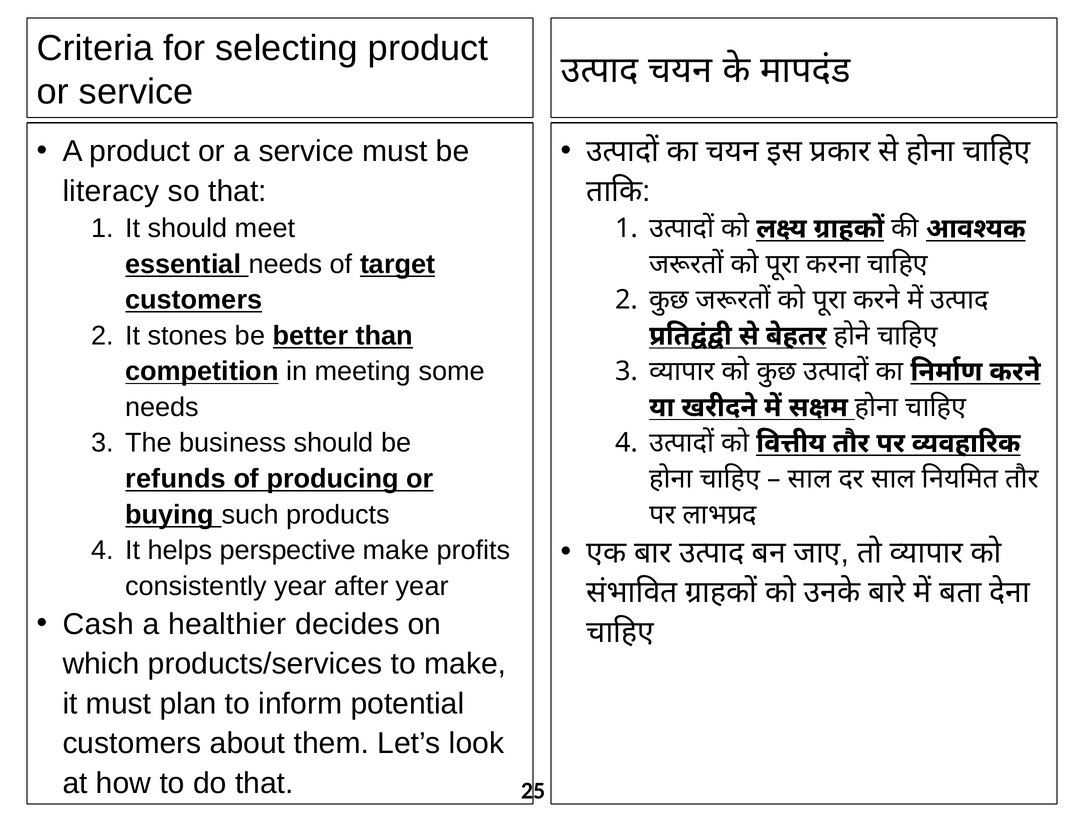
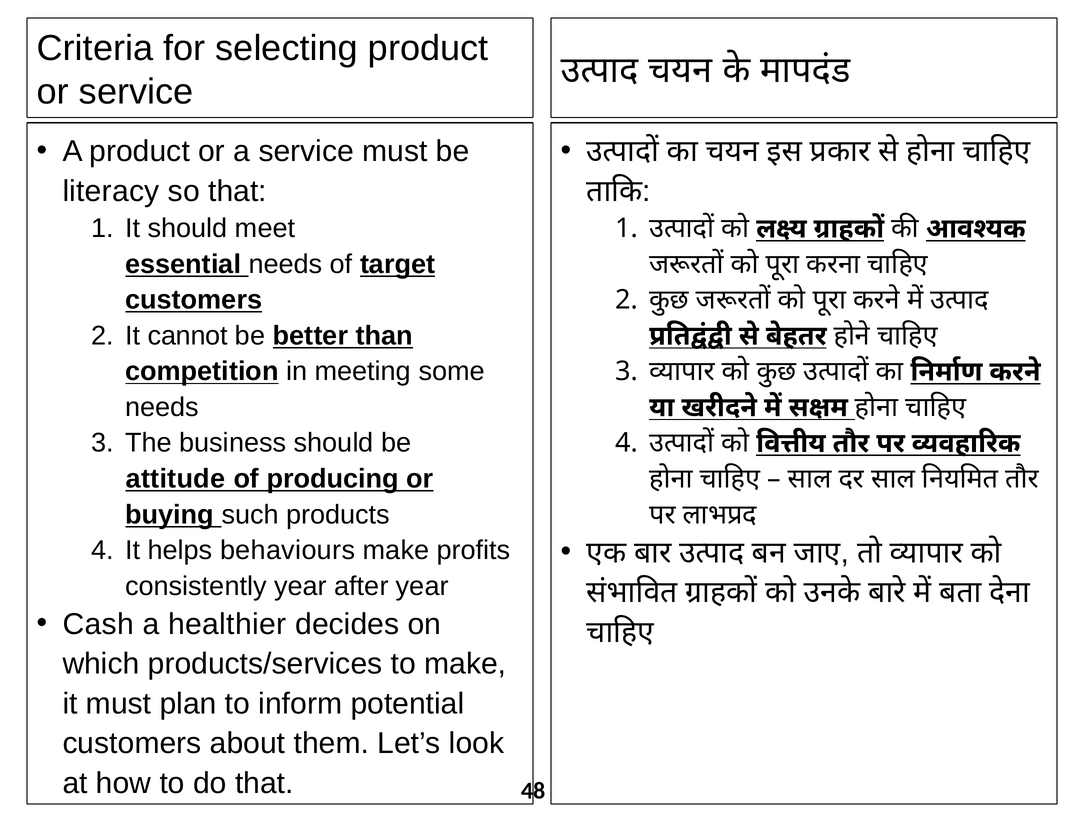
stones: stones -> cannot (188, 336)
refunds: refunds -> attitude (176, 479)
perspective: perspective -> behaviours (288, 550)
25: 25 -> 48 (533, 791)
